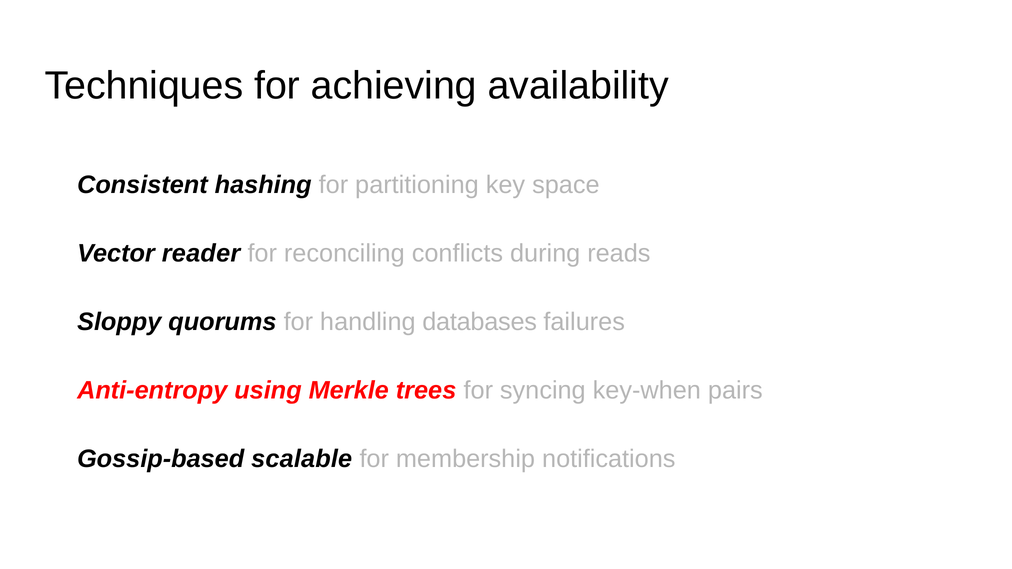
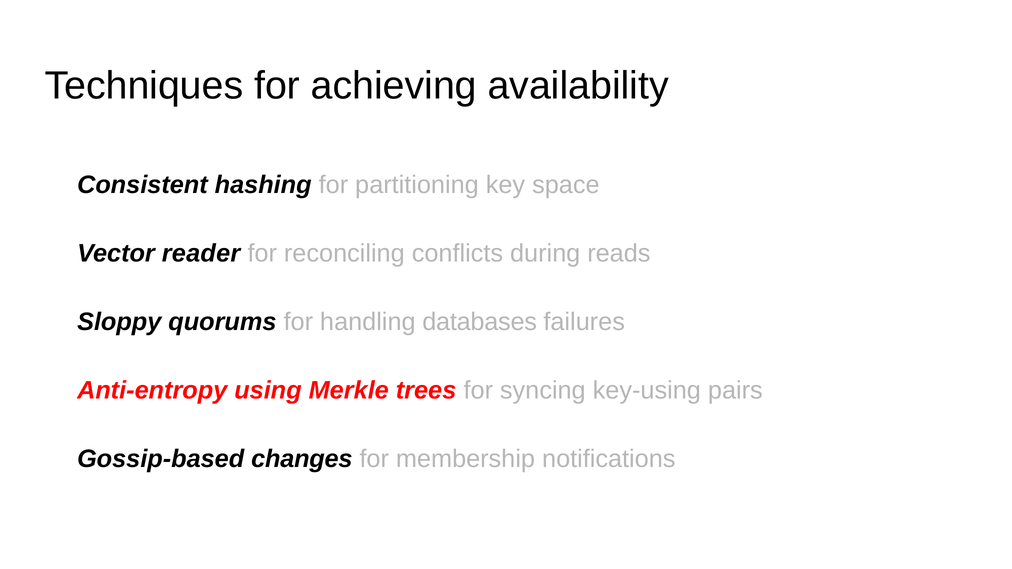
key-when: key-when -> key-using (647, 391)
scalable: scalable -> changes (302, 459)
